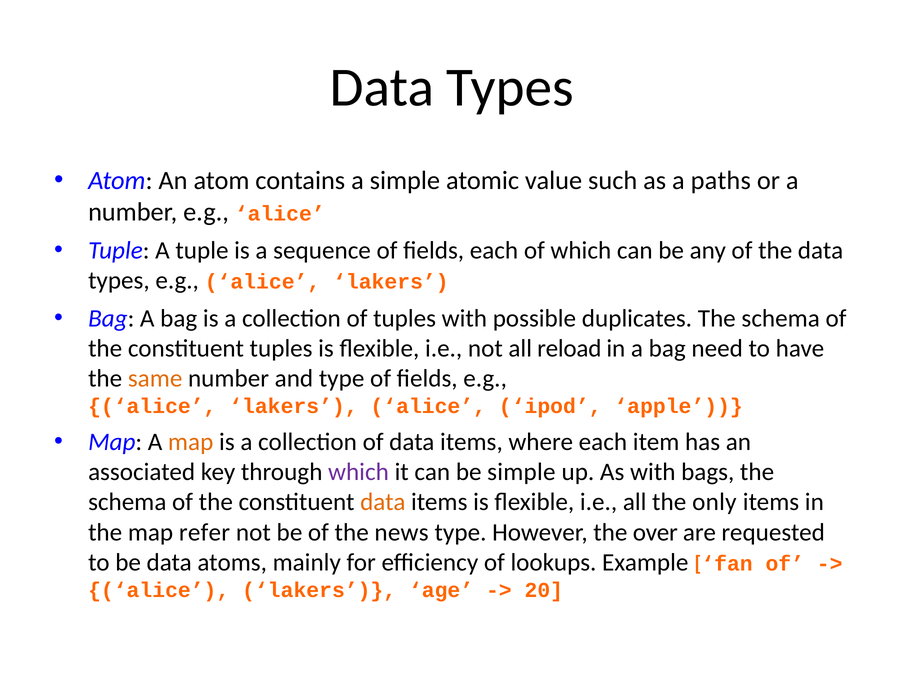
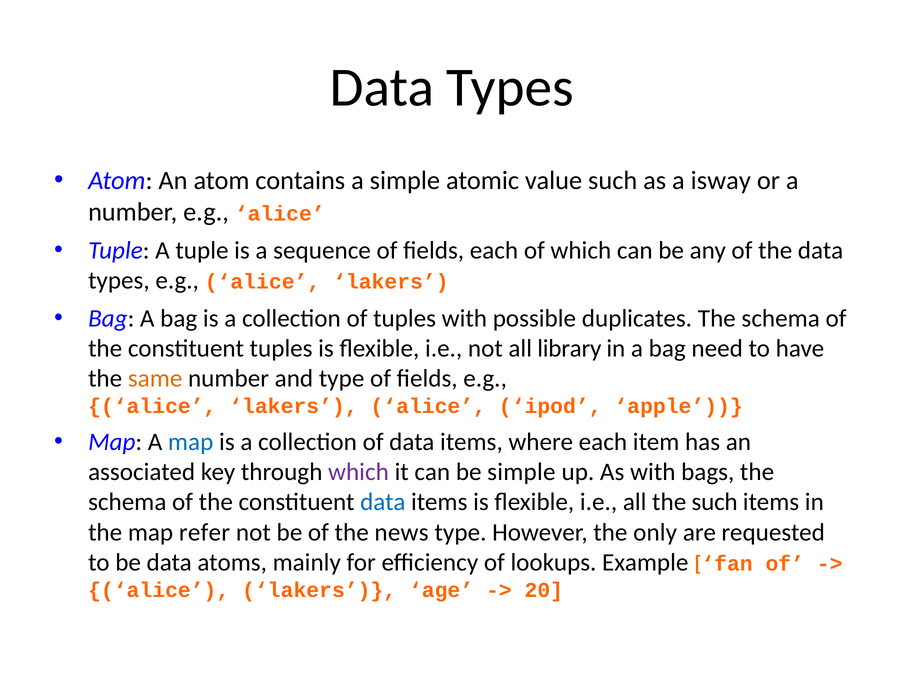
paths: paths -> isway (721, 180)
reload: reload -> library (569, 348)
map colour: orange -> blue (191, 442)
data colour: orange -> blue (383, 502)
the only: only -> such (715, 502)
over: over -> only (655, 532)
